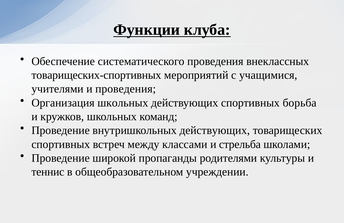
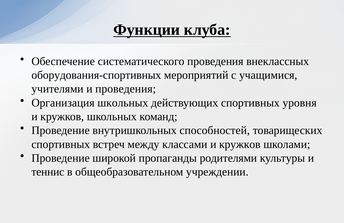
товарищеских-спортивных: товарищеских-спортивных -> оборудования-спортивных (96, 75)
борьба: борьба -> уровня (300, 103)
внутришкольных действующих: действующих -> способностей (215, 130)
классами и стрельба: стрельба -> кружков (240, 144)
